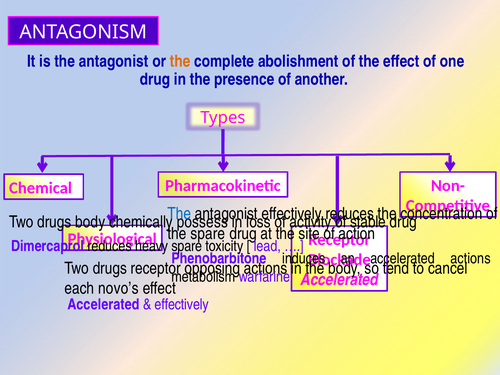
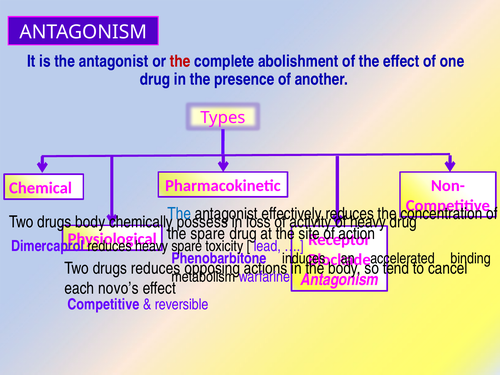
the colour: orange -> red (180, 61)
stable: stable -> heavy (368, 222)
actions: actions -> binding (471, 259)
drugs receptor: receptor -> reduces (156, 268)
Accelerated: Accelerated -> Antagonism (339, 280)
Accelerated: Accelerated -> Competitive (103, 304)
effectively: effectively -> reversible (182, 304)
